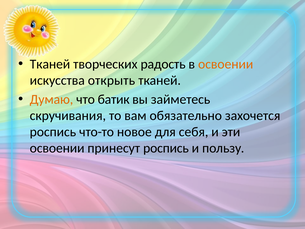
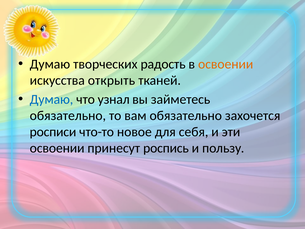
Тканей: Тканей -> Думаю (50, 64)
Думаю colour: orange -> blue (51, 99)
батик: батик -> узнал (114, 99)
скручивания: скручивания -> обязательно (68, 116)
роспись: роспись -> росписи (53, 132)
